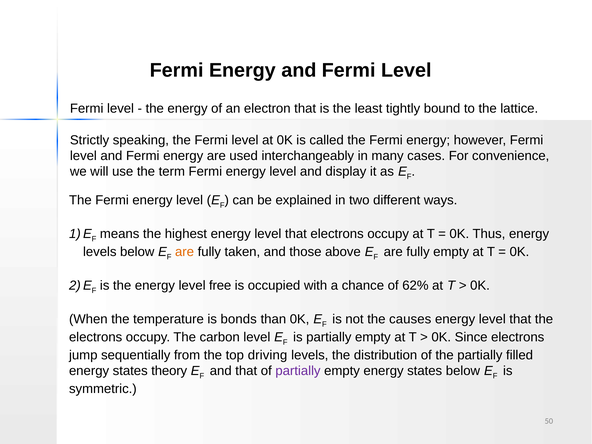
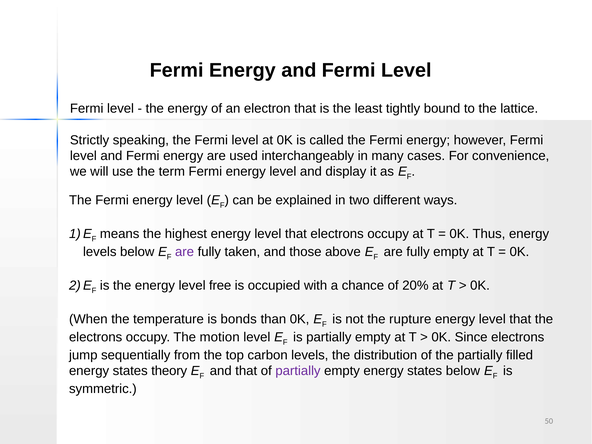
are colour: orange -> purple (185, 252)
62%: 62% -> 20% (415, 285)
causes: causes -> rupture (410, 319)
carbon: carbon -> motion (220, 337)
driving: driving -> carbon (268, 355)
